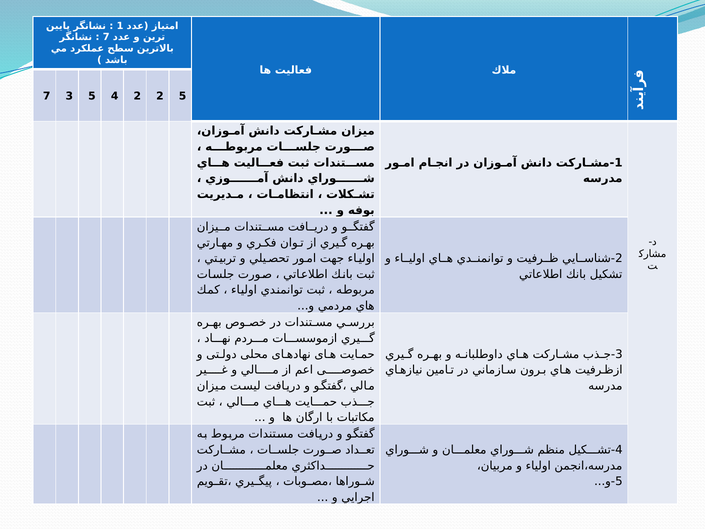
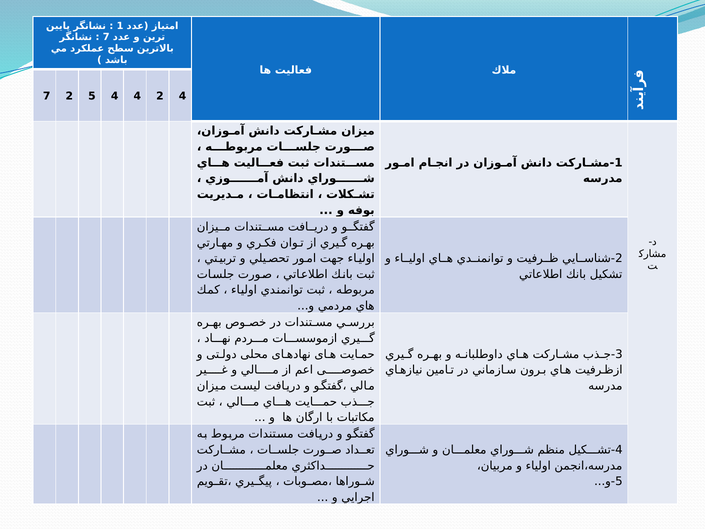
7 3: 3 -> 2 (69, 96)
4 2: 2 -> 4 (137, 96)
2 5: 5 -> 4 (183, 96)
